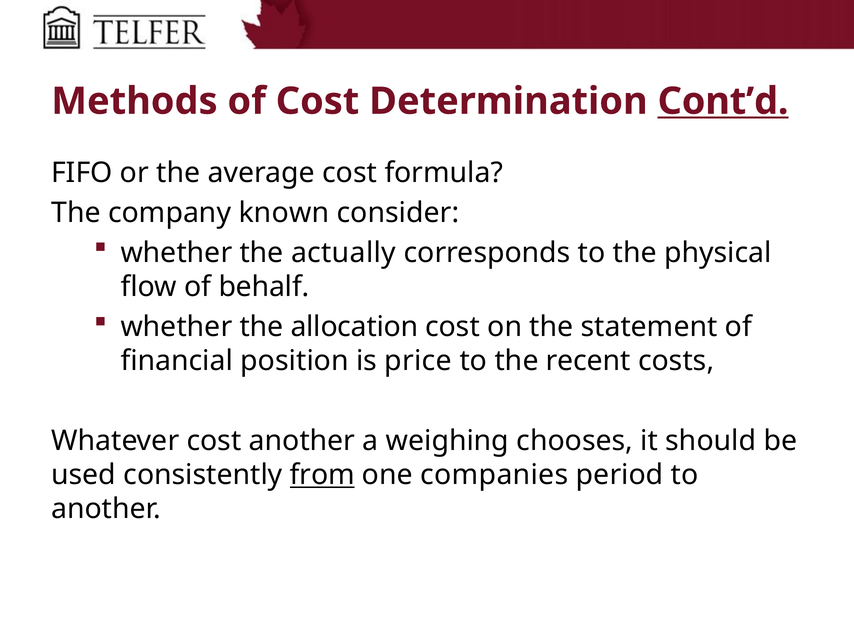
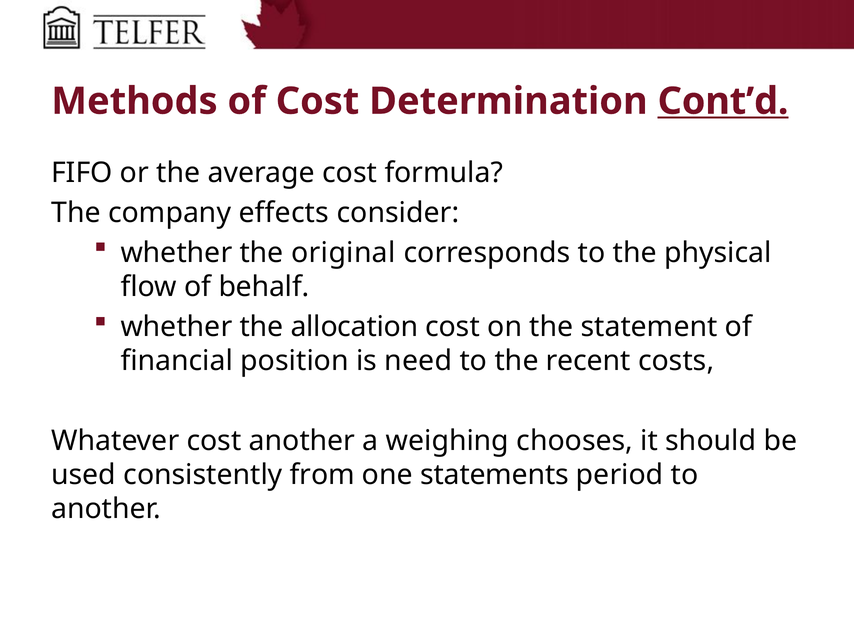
known: known -> effects (284, 213)
actually: actually -> original (343, 252)
price: price -> need (418, 361)
from underline: present -> none (322, 474)
companies: companies -> statements (495, 474)
